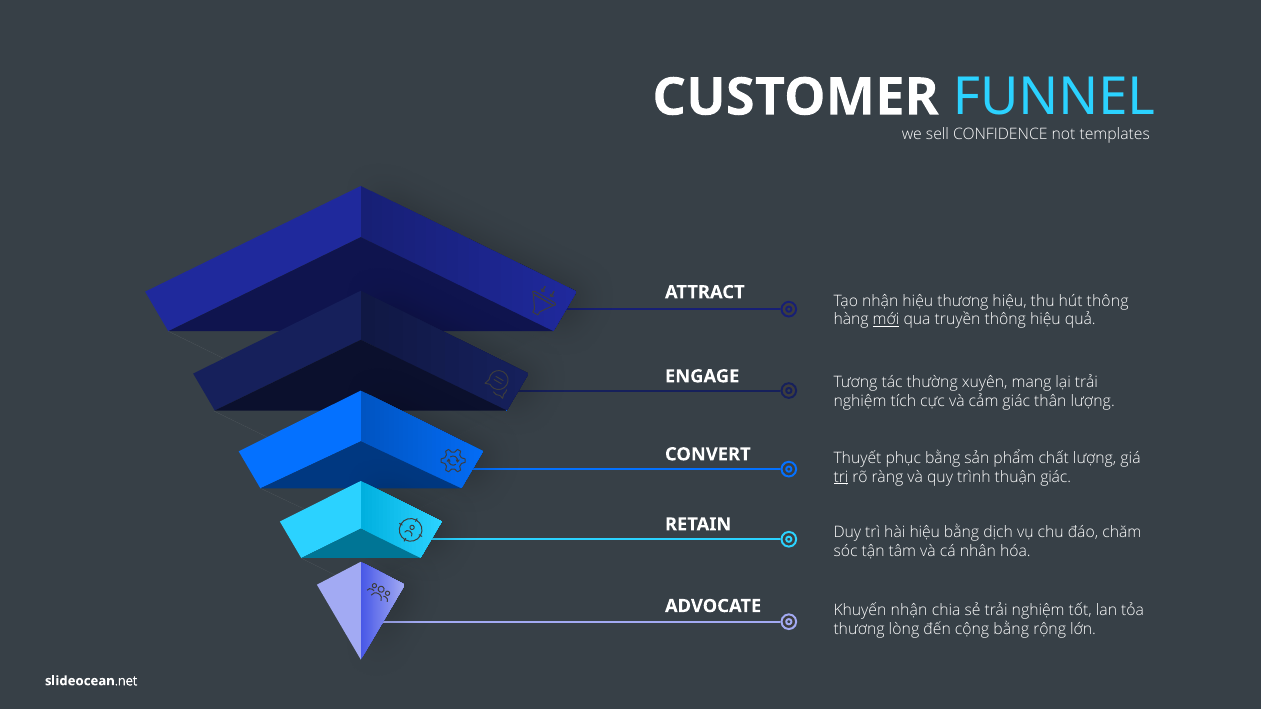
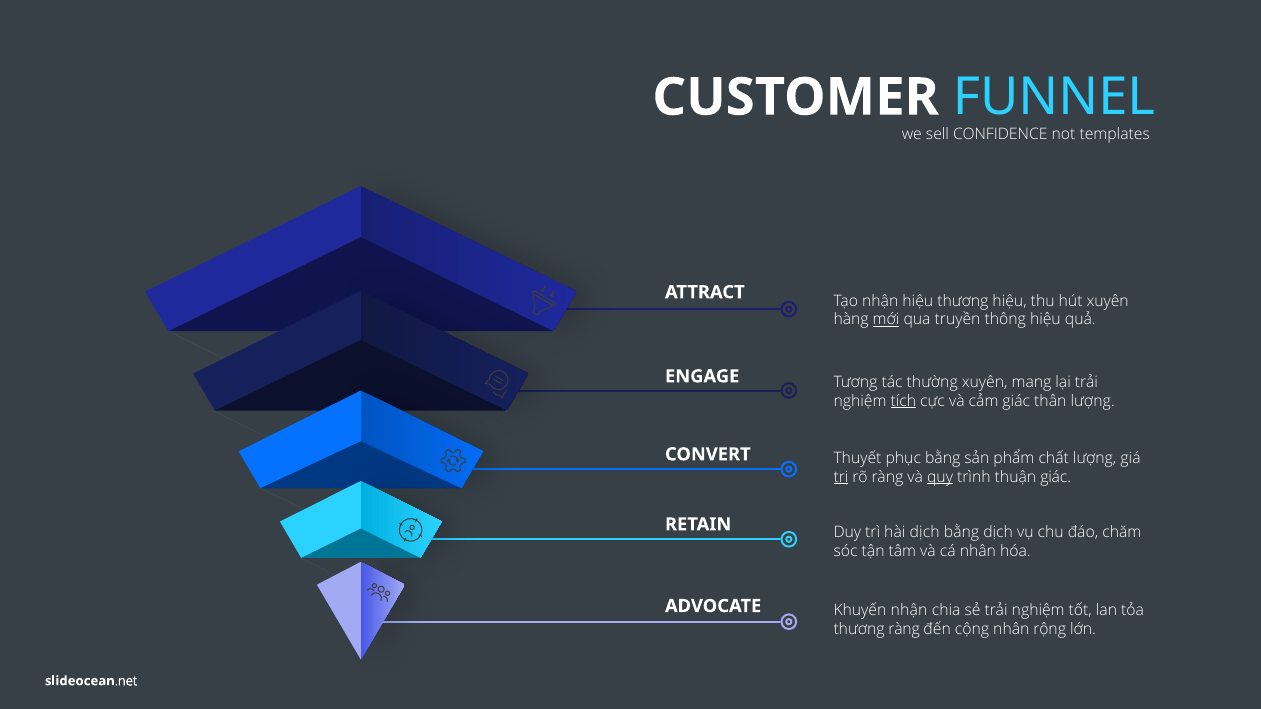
hút thông: thông -> xuyên (1108, 301)
tích underline: none -> present (903, 401)
quy underline: none -> present (940, 477)
hài hiệu: hiệu -> dịch (925, 533)
thương lòng: lòng -> ràng (904, 629)
cộng bằng: bằng -> nhân (1011, 629)
